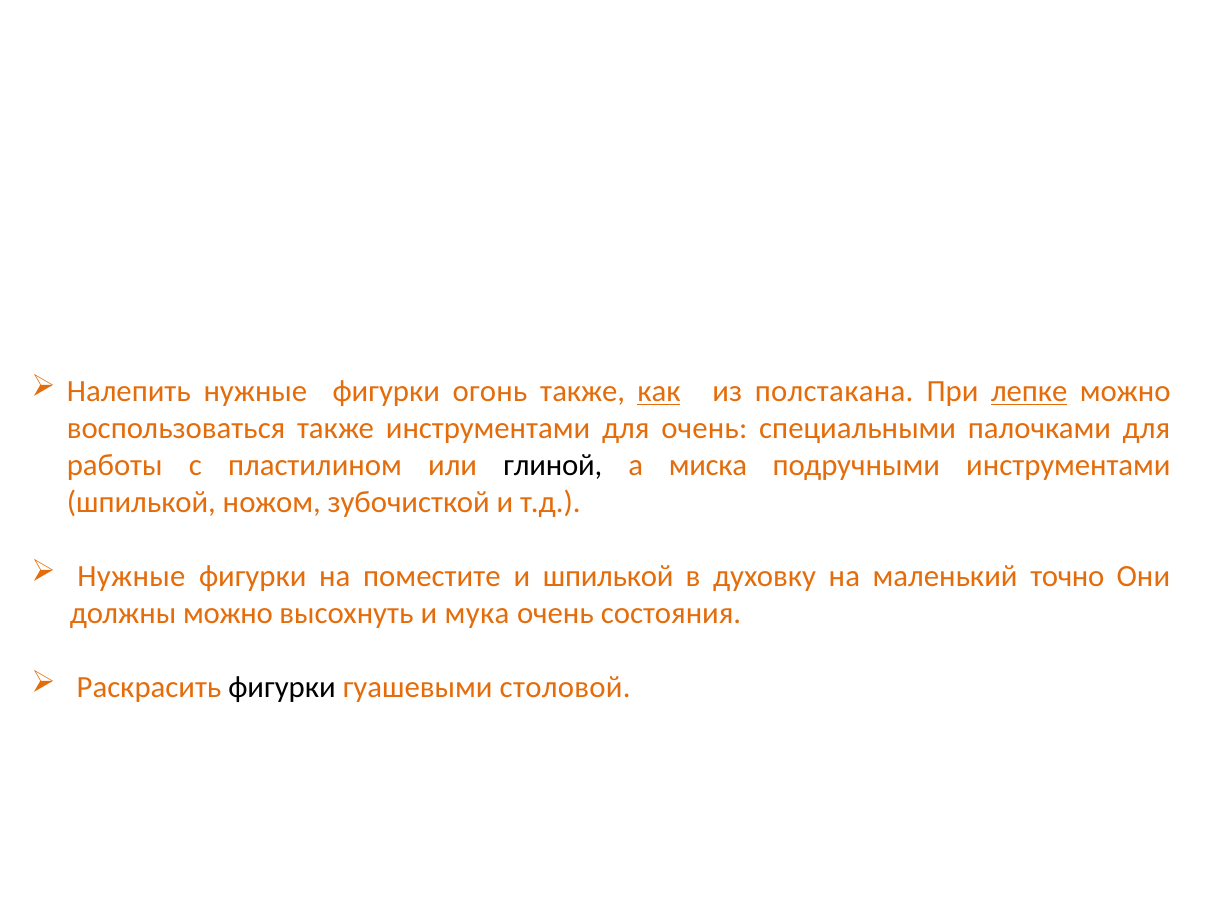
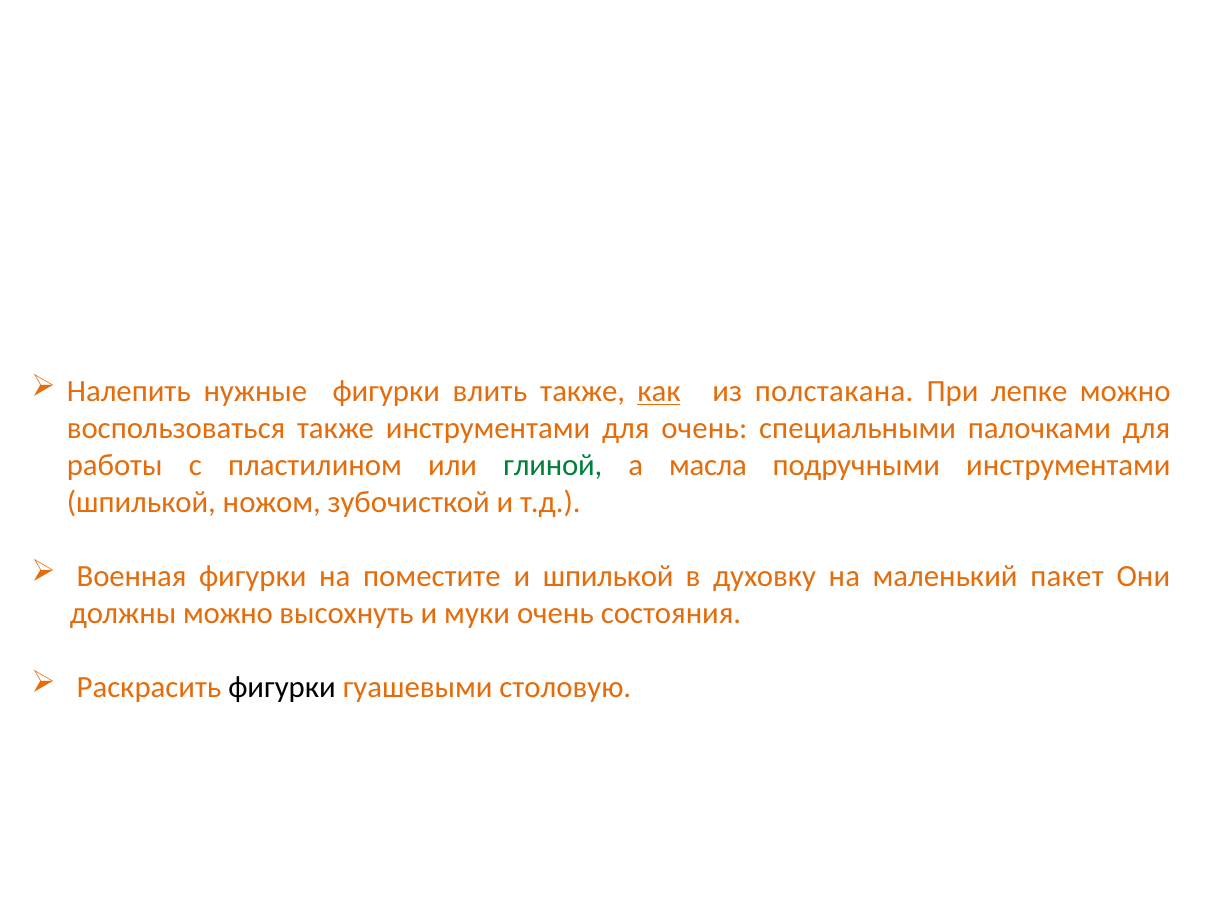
огонь: огонь -> влить (490, 391)
лепке underline: present -> none (1029, 391)
глиной colour: black -> green (553, 465)
миска: миска -> масла (708, 465)
Нужные: Нужные -> Военная (132, 576)
точно: точно -> пакет (1067, 576)
мука: мука -> муки (477, 613)
столовой: столовой -> столовую (565, 687)
